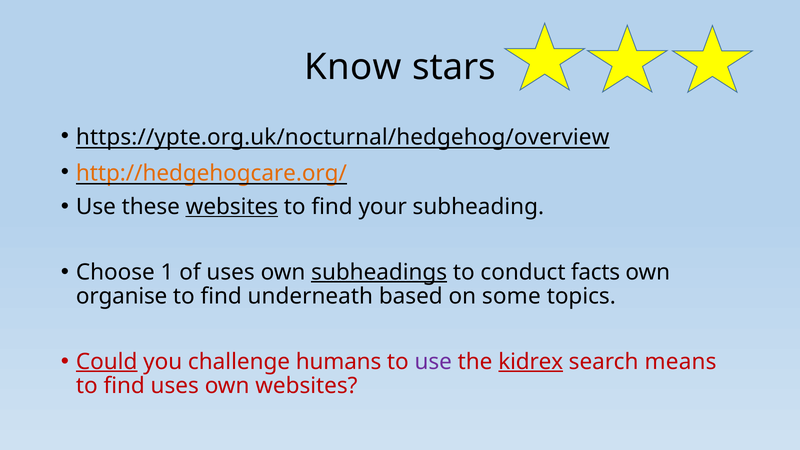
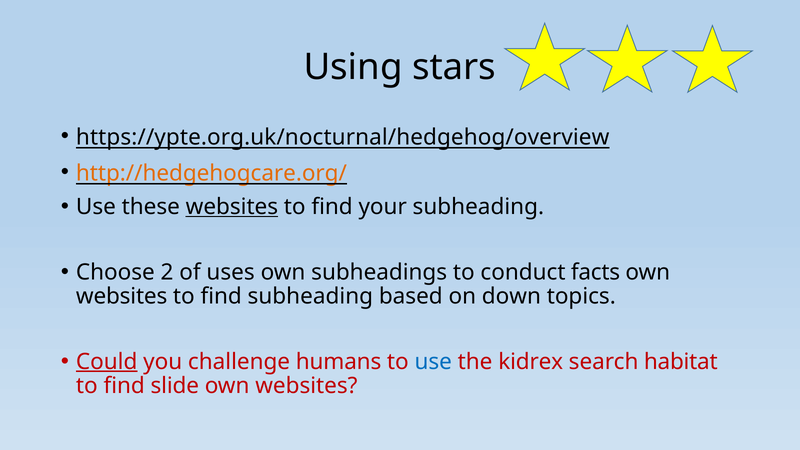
Know: Know -> Using (353, 67)
1: 1 -> 2 (167, 272)
subheadings underline: present -> none (379, 272)
organise: organise -> websites (122, 296)
find underneath: underneath -> subheading (310, 296)
some: some -> down (511, 296)
use colour: purple -> blue (433, 362)
kidrex underline: present -> none (531, 362)
means: means -> habitat (681, 362)
find uses: uses -> slide (175, 386)
